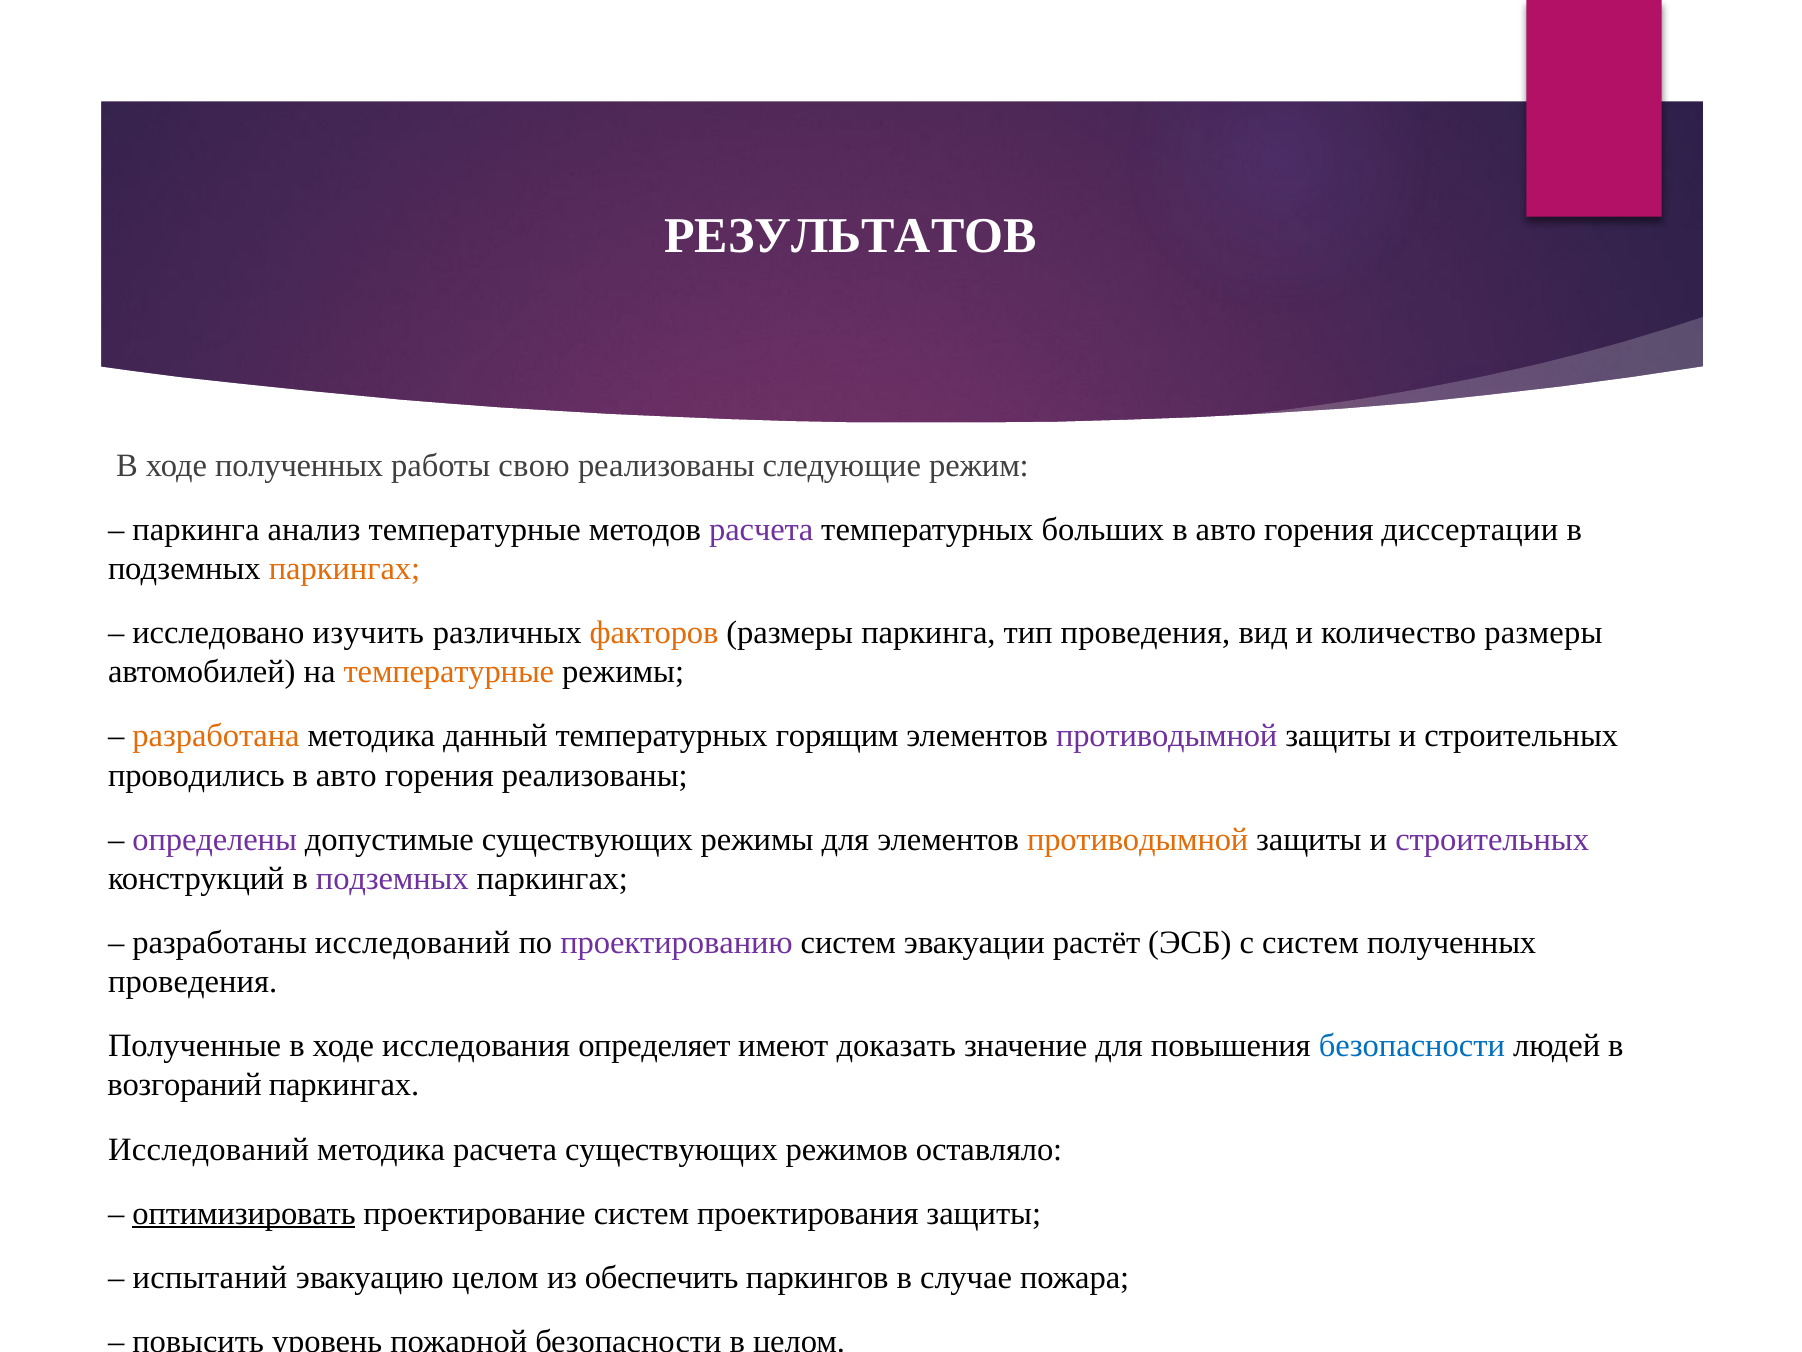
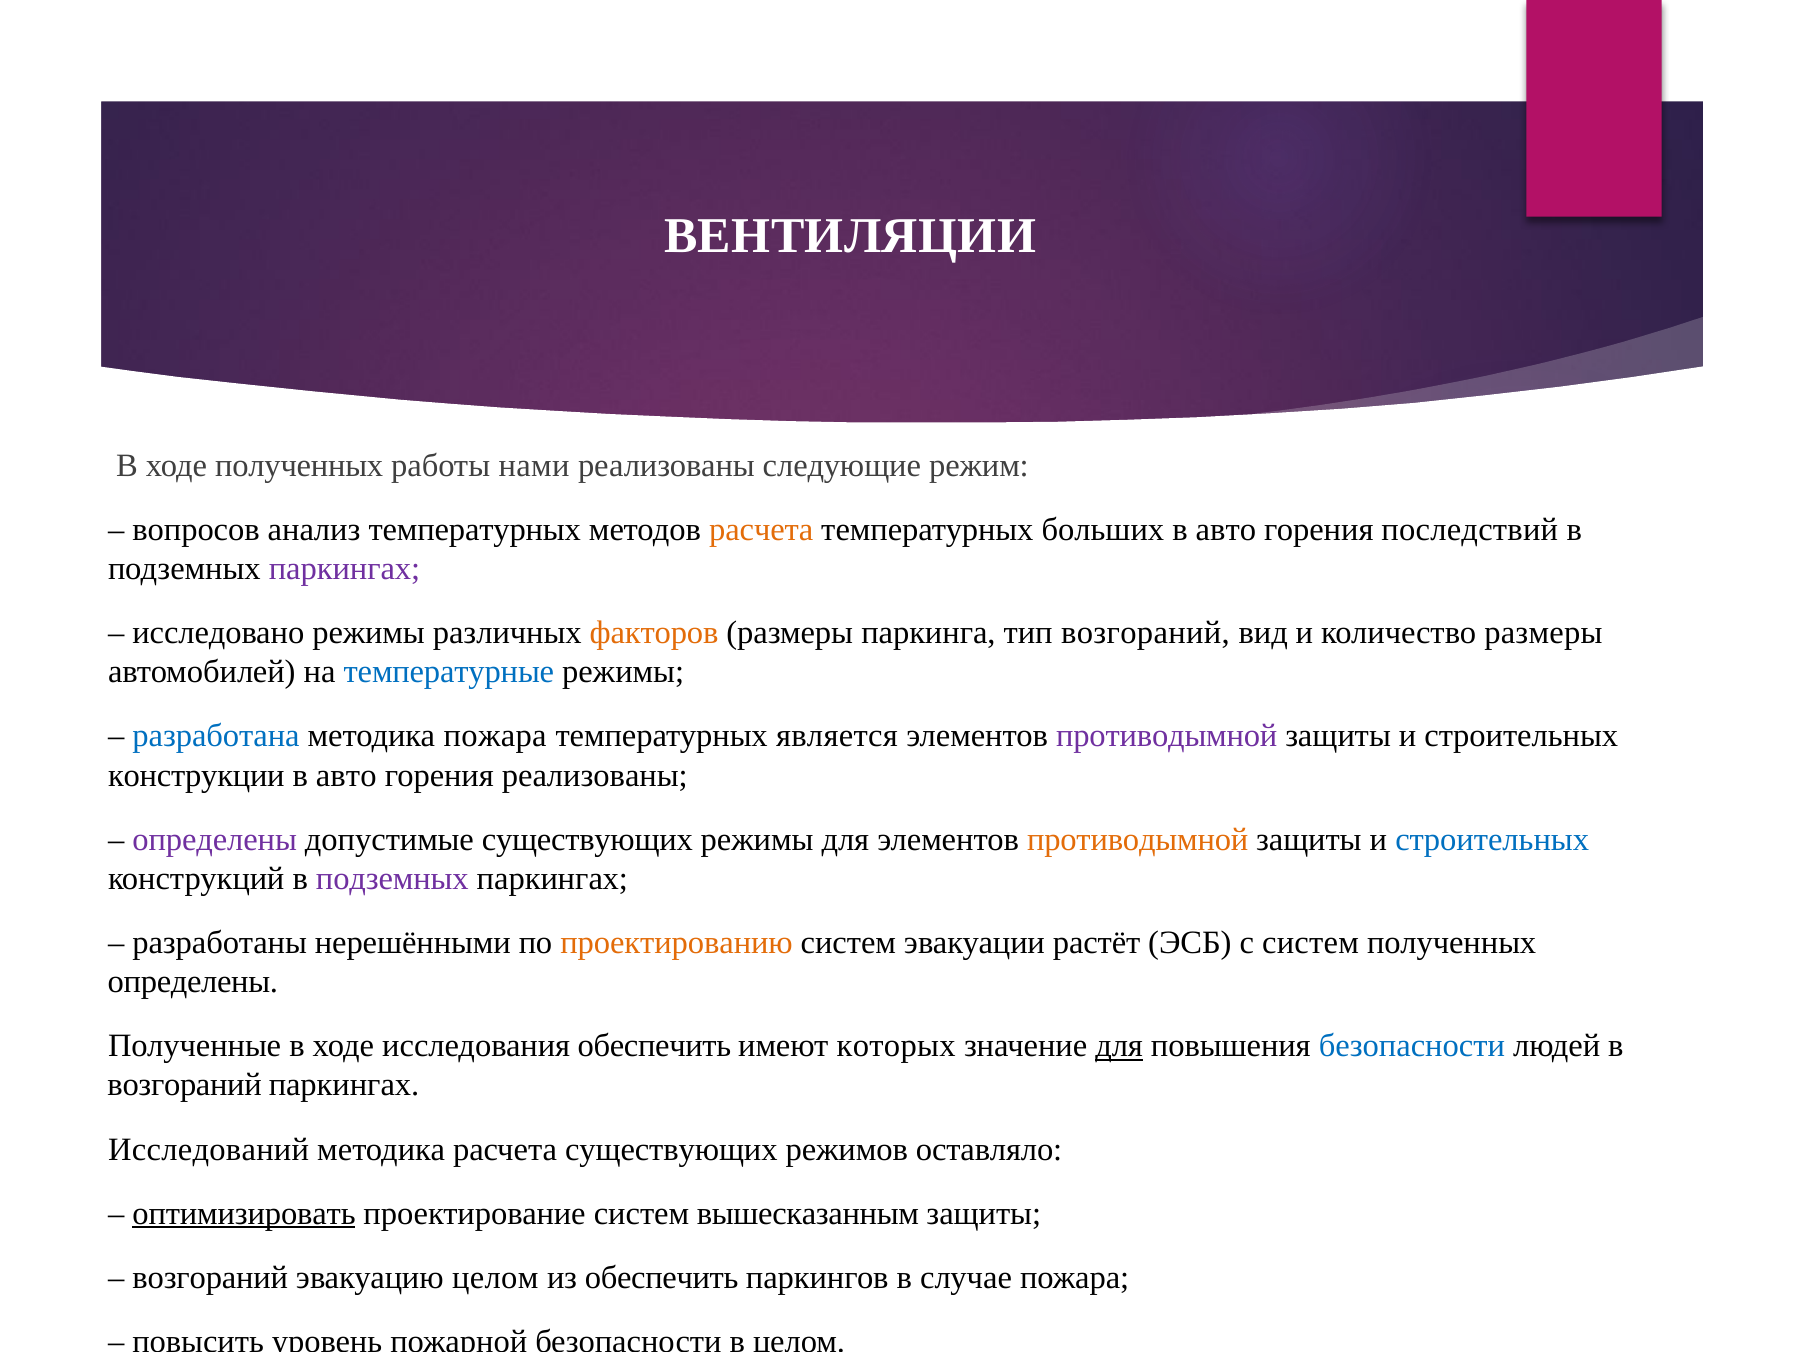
РЕЗУЛЬТАТОВ: РЕЗУЛЬТАТОВ -> ВЕНТИЛЯЦИИ (850, 236)
свою: свою -> нами (534, 465)
паркинга: паркинга -> вопросов (196, 529)
анализ температурные: температурные -> температурных (475, 529)
расчета colour: purple -> orange (761, 529)
диссертации: диссертации -> последствий (1470, 529)
паркингах colour: orange -> purple (344, 569)
исследовано изучить: изучить -> режимы (369, 633)
тип проведения: проведения -> возгораний (1145, 633)
температурные colour: orange -> blue (449, 672)
разработана colour: orange -> blue (216, 736)
методика данный: данный -> пожара (495, 736)
горящим: горящим -> является (837, 736)
проводились: проводились -> конструкции (196, 775)
строительных colour: purple -> blue (1492, 839)
разработаны исследований: исследований -> нерешёнными (413, 942)
проектированию colour: purple -> orange (677, 942)
проведения: проведения -> определены (193, 981)
исследования определяет: определяет -> обеспечить (654, 1046)
доказать: доказать -> которых (896, 1046)
для underline: none -> present (1119, 1046)
проектирования: проектирования -> вышесказанным (808, 1213)
испытаний: испытаний -> возгораний (210, 1277)
